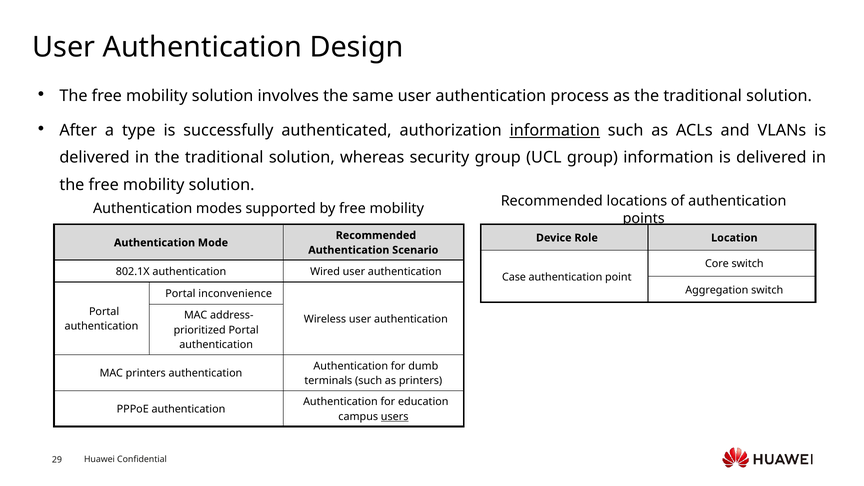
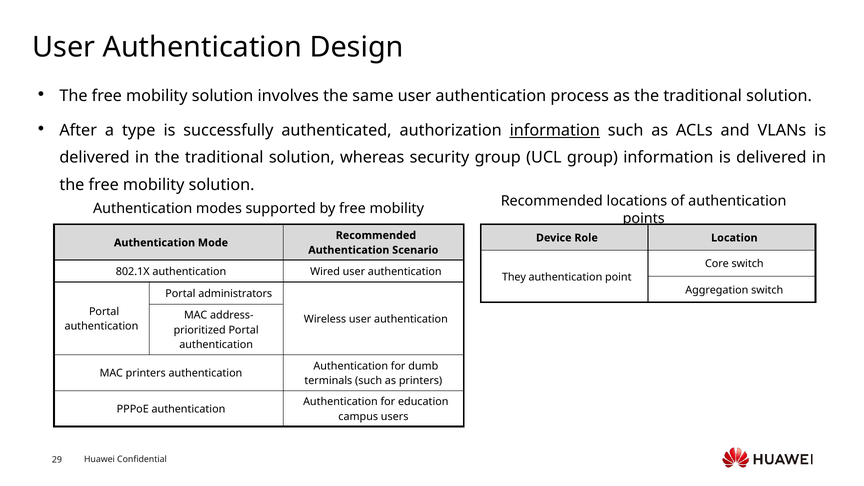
Case: Case -> They (514, 277)
inconvenience: inconvenience -> administrators (235, 294)
users underline: present -> none (395, 417)
